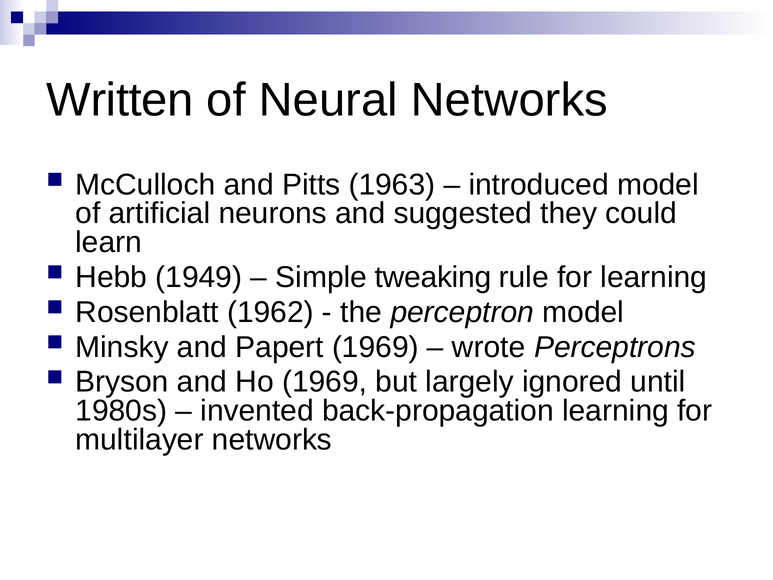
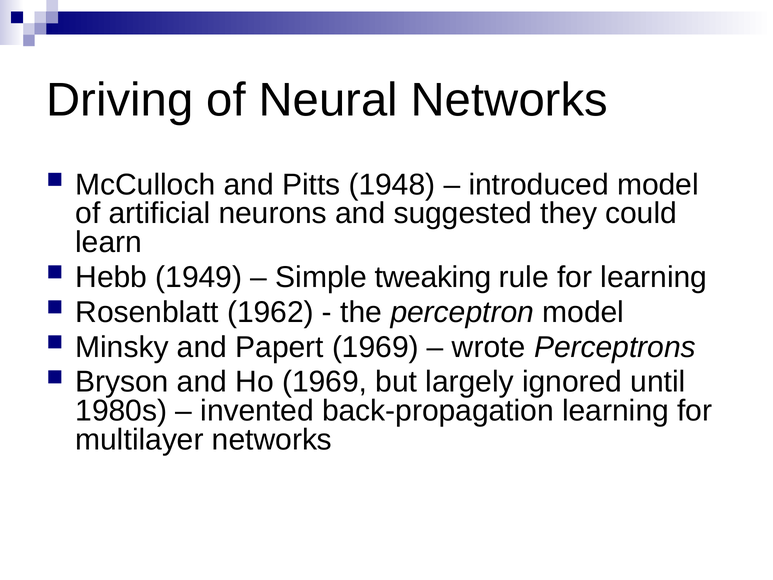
Written: Written -> Driving (120, 100)
1963: 1963 -> 1948 (392, 185)
